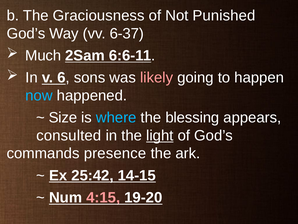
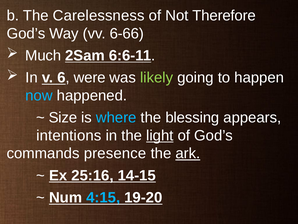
Graciousness: Graciousness -> Carelessness (99, 16)
Punished: Punished -> Therefore (224, 16)
6-37: 6-37 -> 6-66 (127, 33)
sons: sons -> were (90, 77)
likely colour: pink -> light green (157, 77)
consulted: consulted -> intentions (69, 135)
ark underline: none -> present (188, 153)
25:42: 25:42 -> 25:16 (92, 175)
4:15 colour: pink -> light blue (103, 197)
